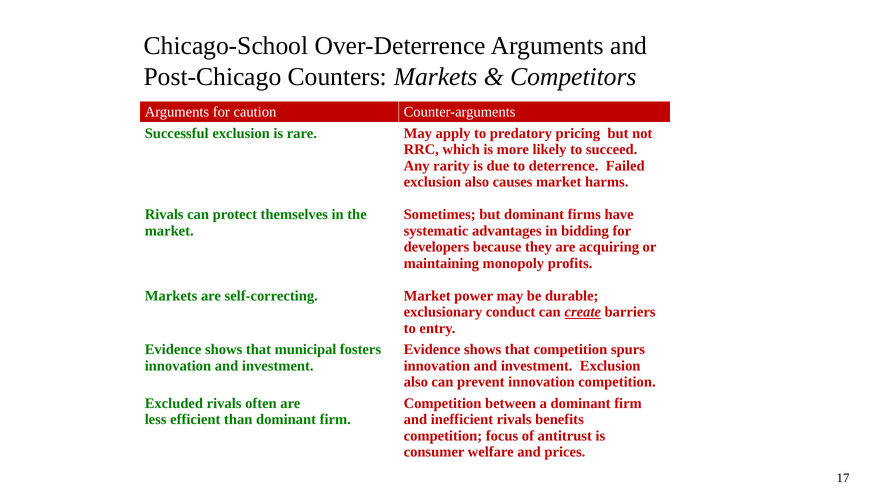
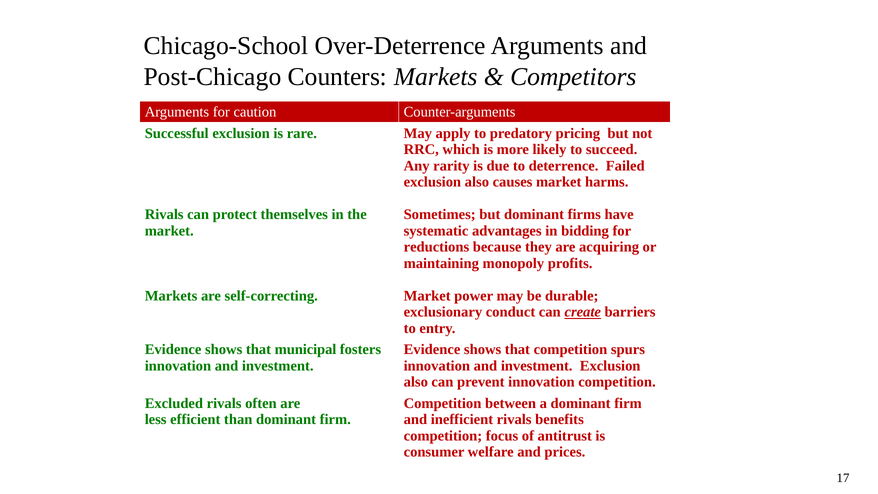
developers: developers -> reductions (436, 247)
